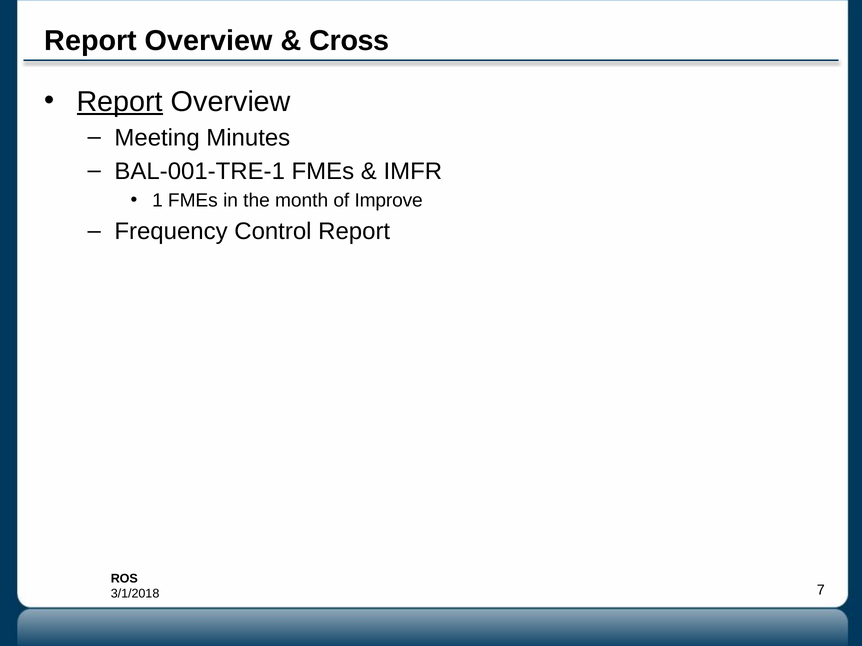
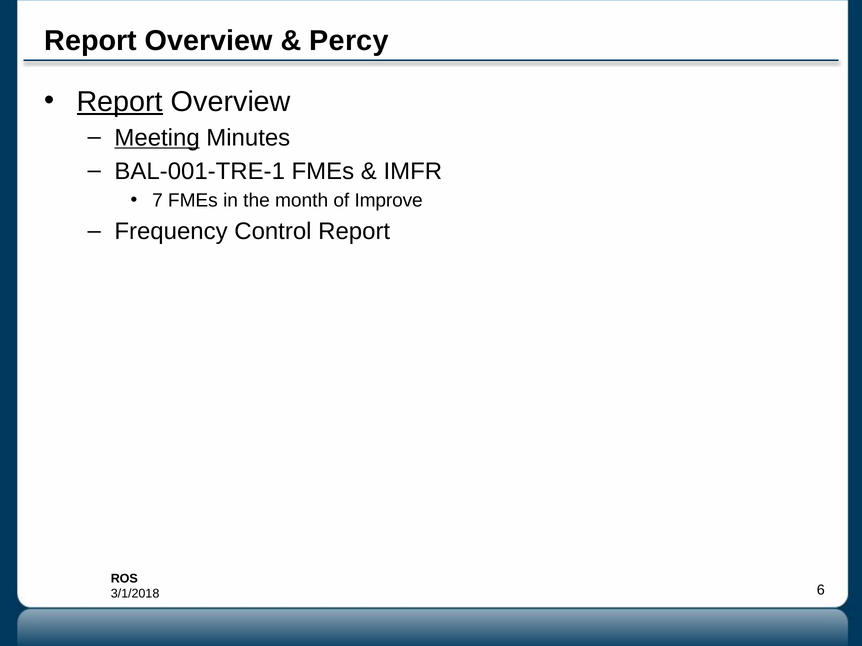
Cross: Cross -> Percy (349, 41)
Meeting underline: none -> present (157, 138)
1: 1 -> 7 (157, 201)
7: 7 -> 6 (821, 590)
